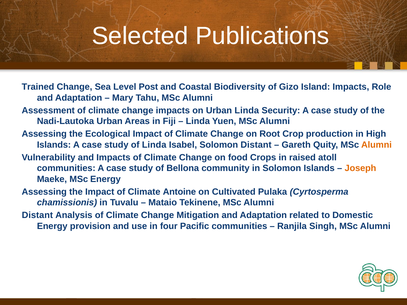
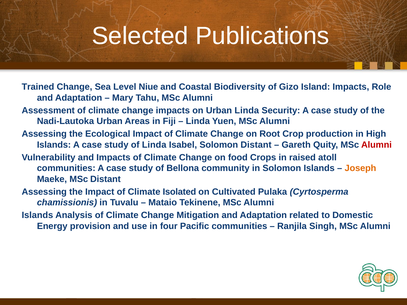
Post: Post -> Niue (148, 87)
Alumni colour: orange -> red (376, 145)
MSc Energy: Energy -> Distant (105, 179)
Antoine: Antoine -> Isolated (179, 192)
Distant: Distant -> Islands (37, 215)
